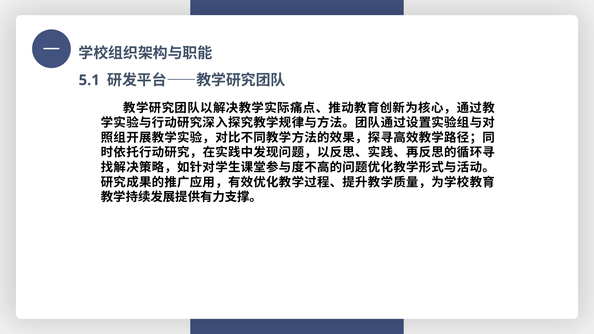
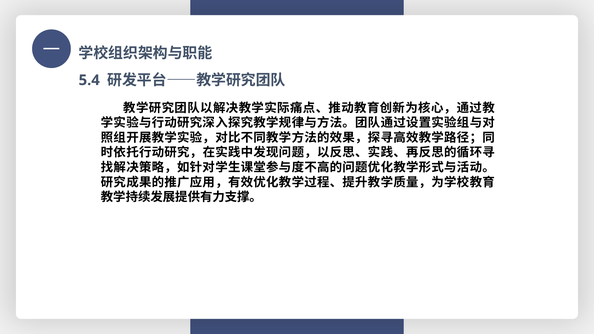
5.1: 5.1 -> 5.4 (89, 80)
